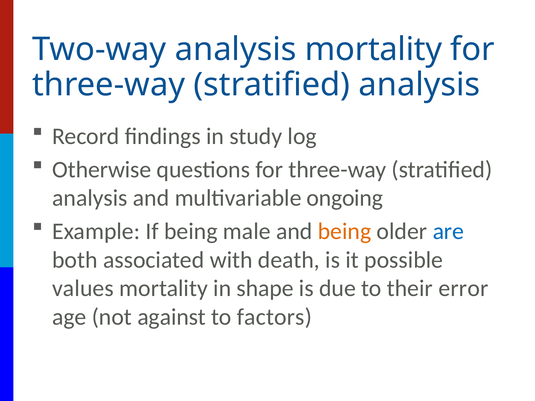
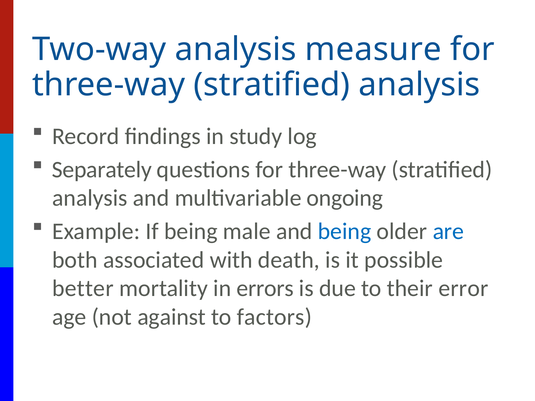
analysis mortality: mortality -> measure (373, 50)
Otherwise: Otherwise -> Separately (102, 170)
being colour: orange -> blue (345, 231)
values: values -> better (83, 289)
shape: shape -> errors (265, 289)
